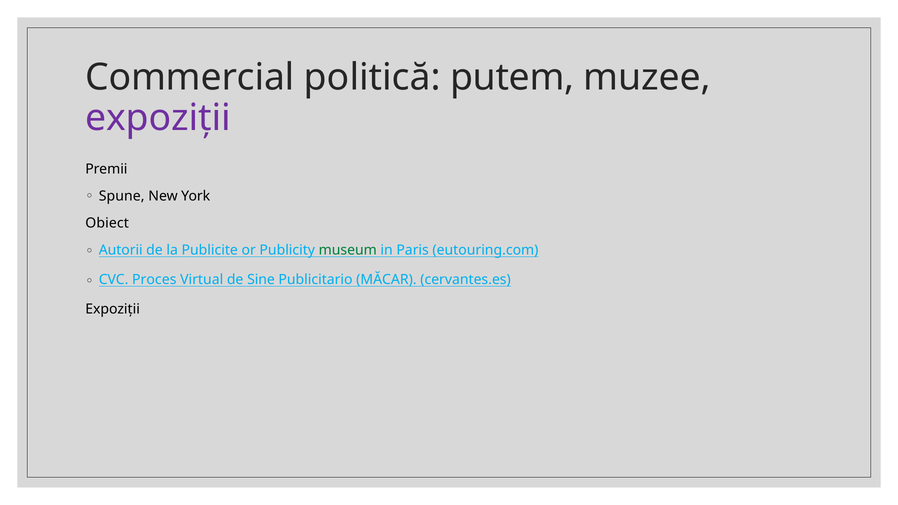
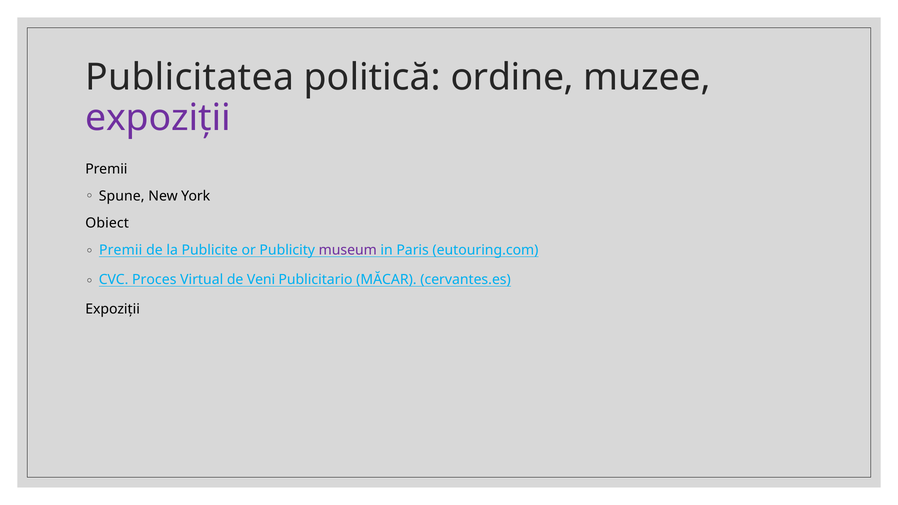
Commercial: Commercial -> Publicitatea (190, 77)
putem: putem -> ordine (512, 77)
Autorii: Autorii -> Premii (121, 250)
museum colour: green -> purple (348, 250)
Sine: Sine -> Veni (261, 280)
